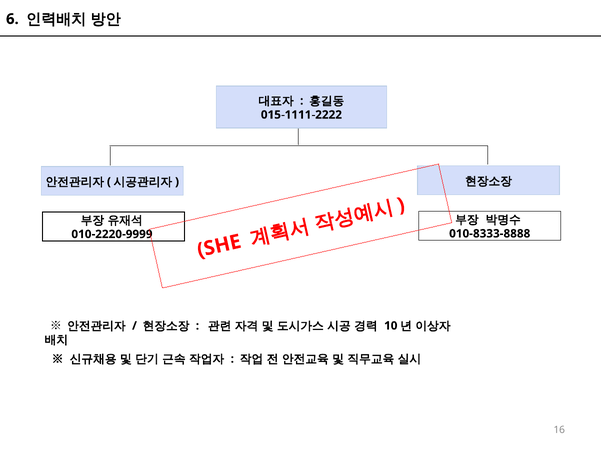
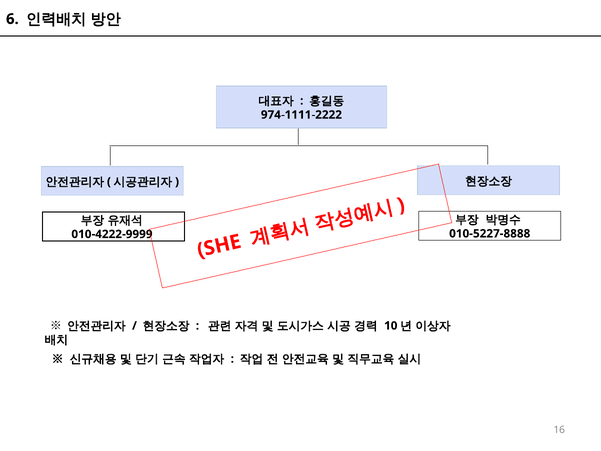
015-1111-2222: 015-1111-2222 -> 974-1111-2222 (301, 115)
010-8333-8888: 010-8333-8888 -> 010-5227-8888 (490, 233)
010-2220-9999: 010-2220-9999 -> 010-4222-9999 (112, 234)
